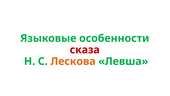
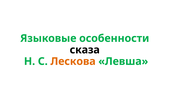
сказа colour: red -> black (85, 50)
